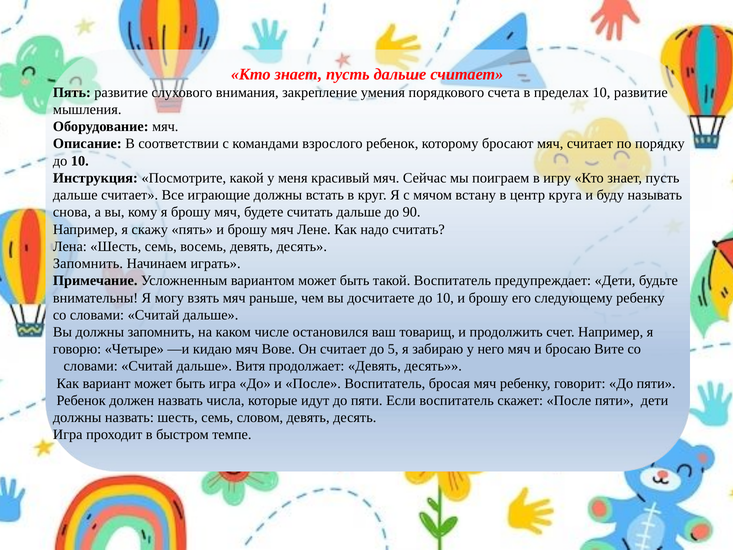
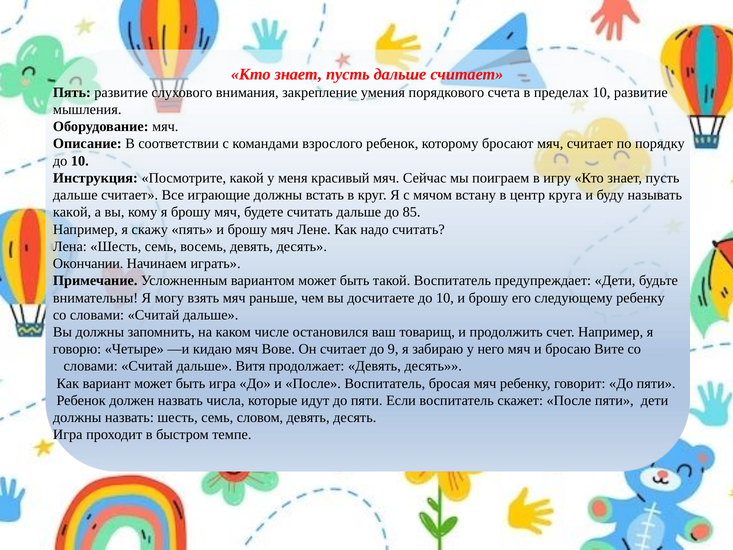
снова: снова -> какой (72, 212)
90: 90 -> 85 (412, 212)
Запомнить: Запомнить -> Окончании (88, 263)
5: 5 -> 9 (393, 349)
